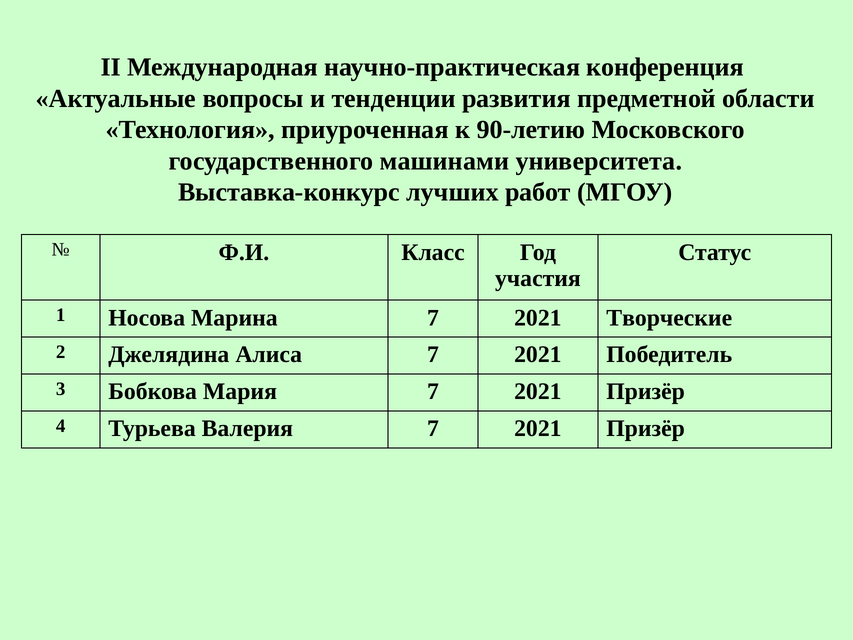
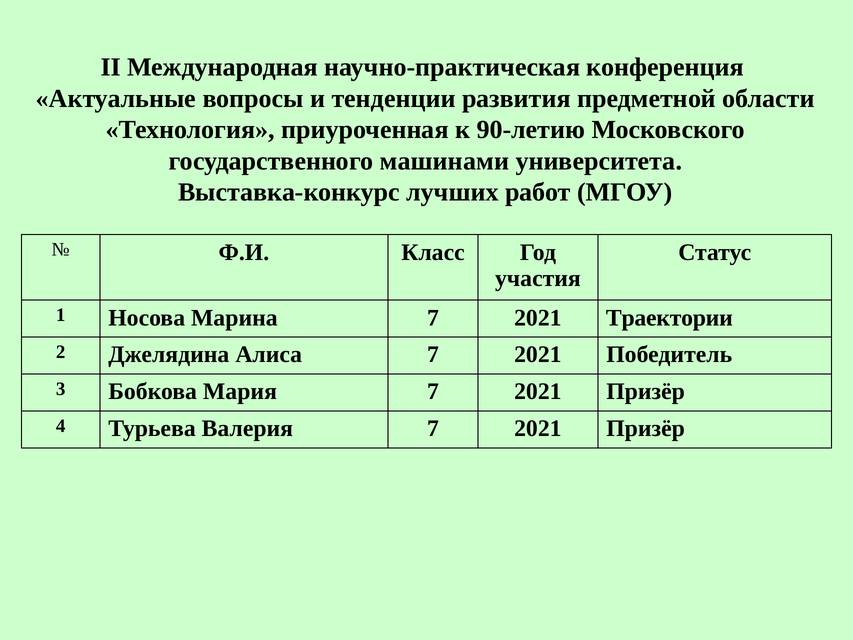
Творческие: Творческие -> Траектории (669, 318)
